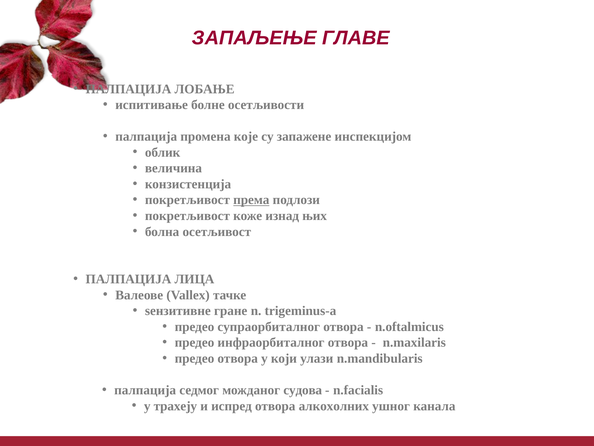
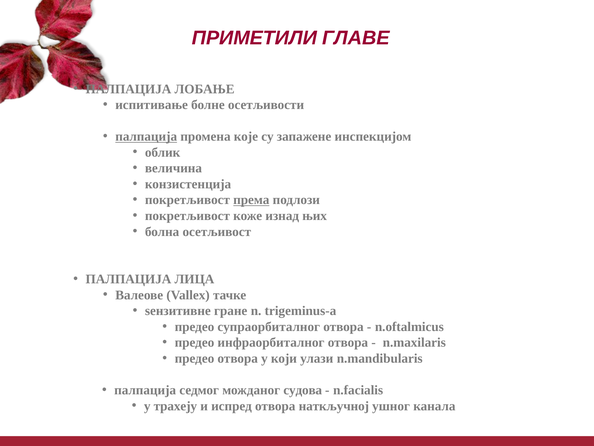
ЗАПАЉЕЊЕ: ЗАПАЉЕЊЕ -> ПРИМЕТИЛИ (254, 38)
палпација underline: none -> present (146, 136)
алкохолних: алкохолних -> наткључној (334, 406)
